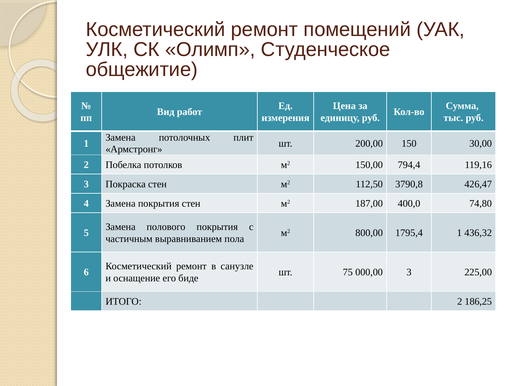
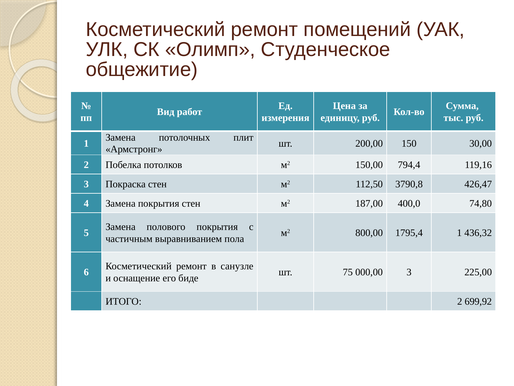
186,25: 186,25 -> 699,92 (478, 301)
